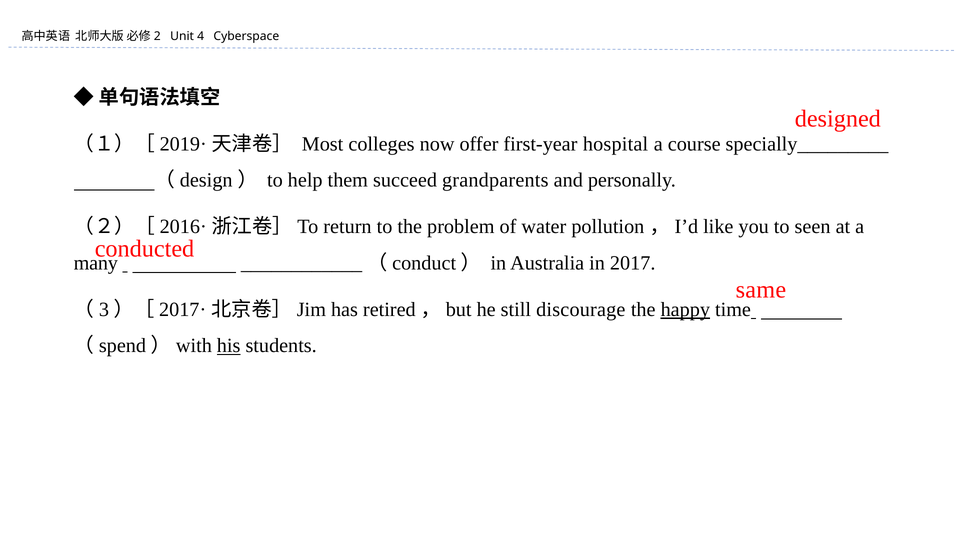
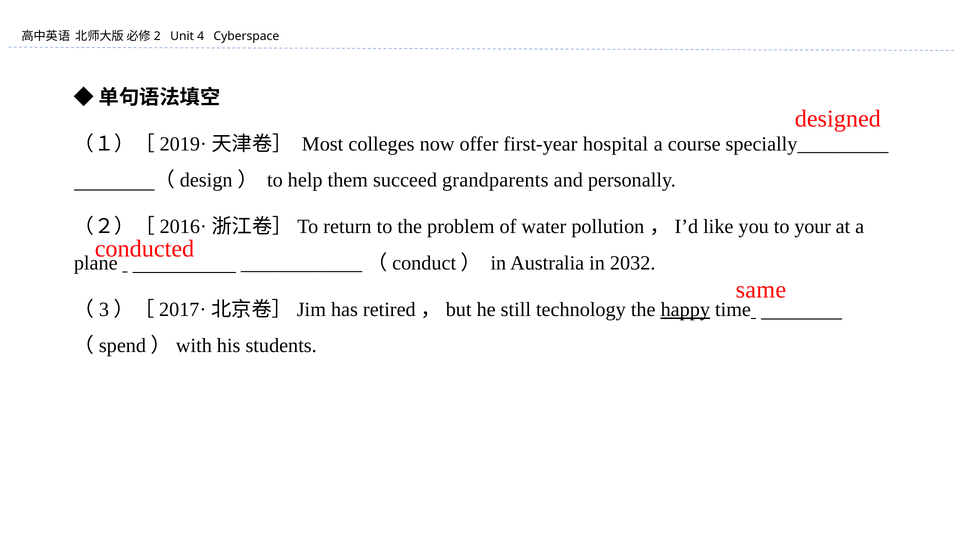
seen: seen -> your (813, 227)
many: many -> plane (96, 263)
2017: 2017 -> 2032 (633, 263)
discourage: discourage -> technology (581, 309)
his underline: present -> none (229, 346)
